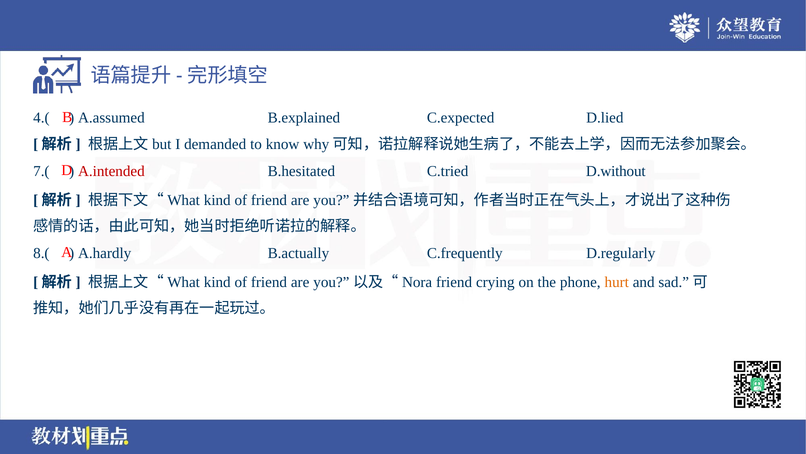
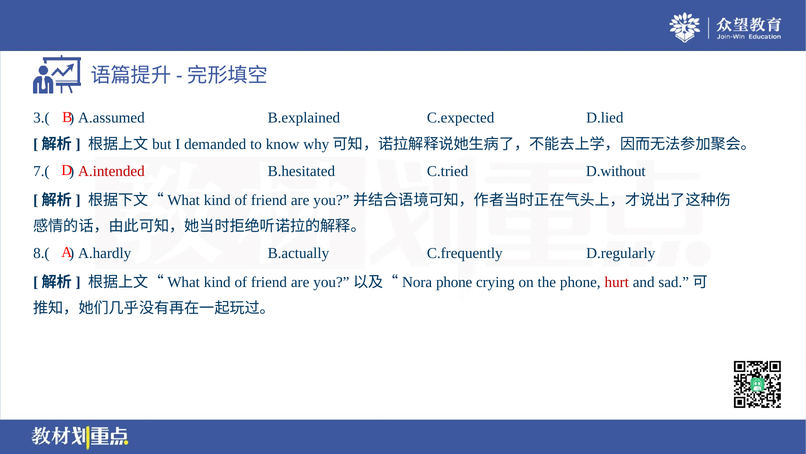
4.(: 4.( -> 3.( (41, 118)
friend: friend -> phone (454, 282)
hurt colour: orange -> red (617, 282)
